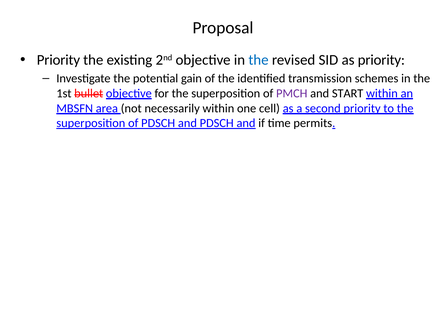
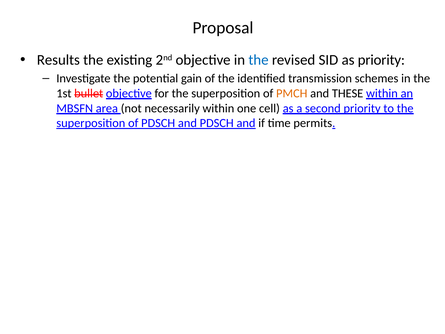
Priority: Priority -> Results (58, 60)
PMCH colour: purple -> orange (292, 93)
START: START -> THESE (348, 93)
